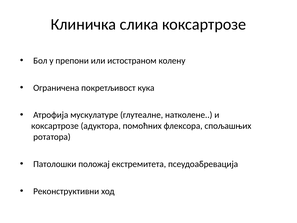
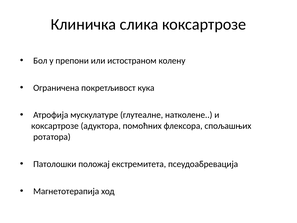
Реконструктивни: Реконструктивни -> Магнетотерапија (66, 191)
